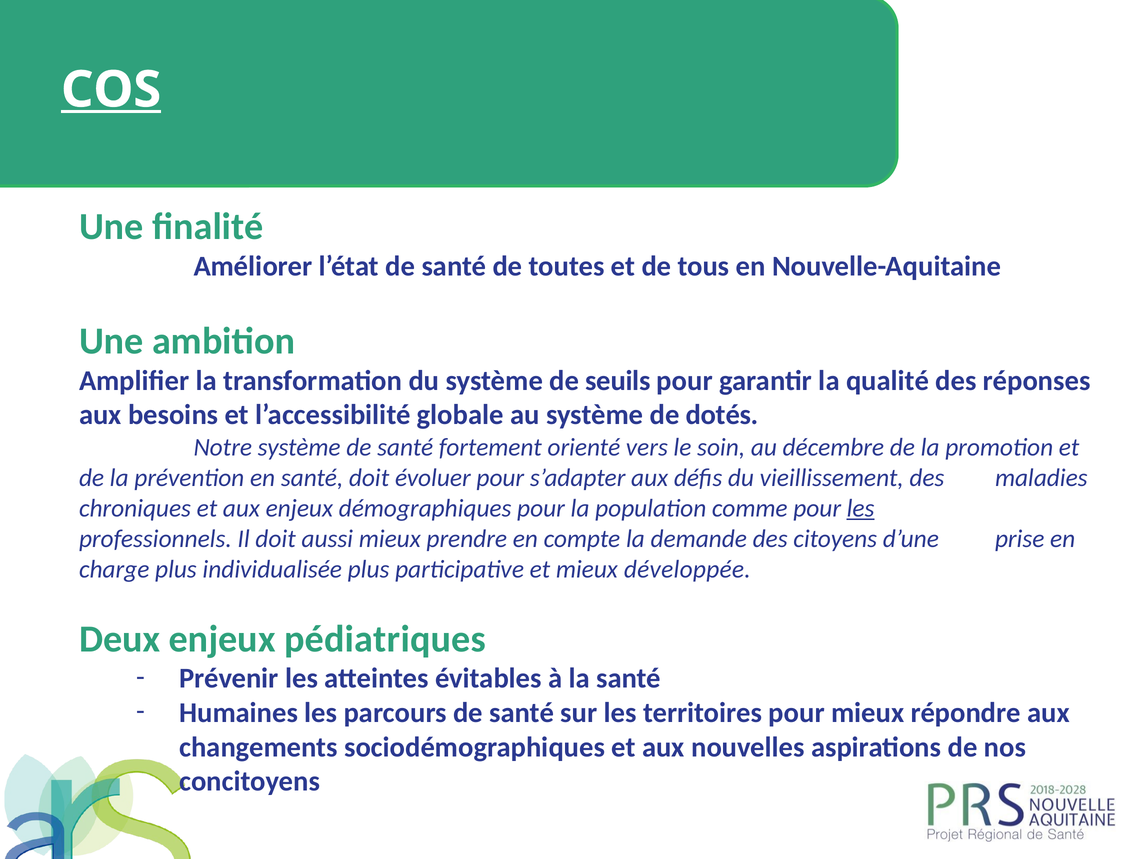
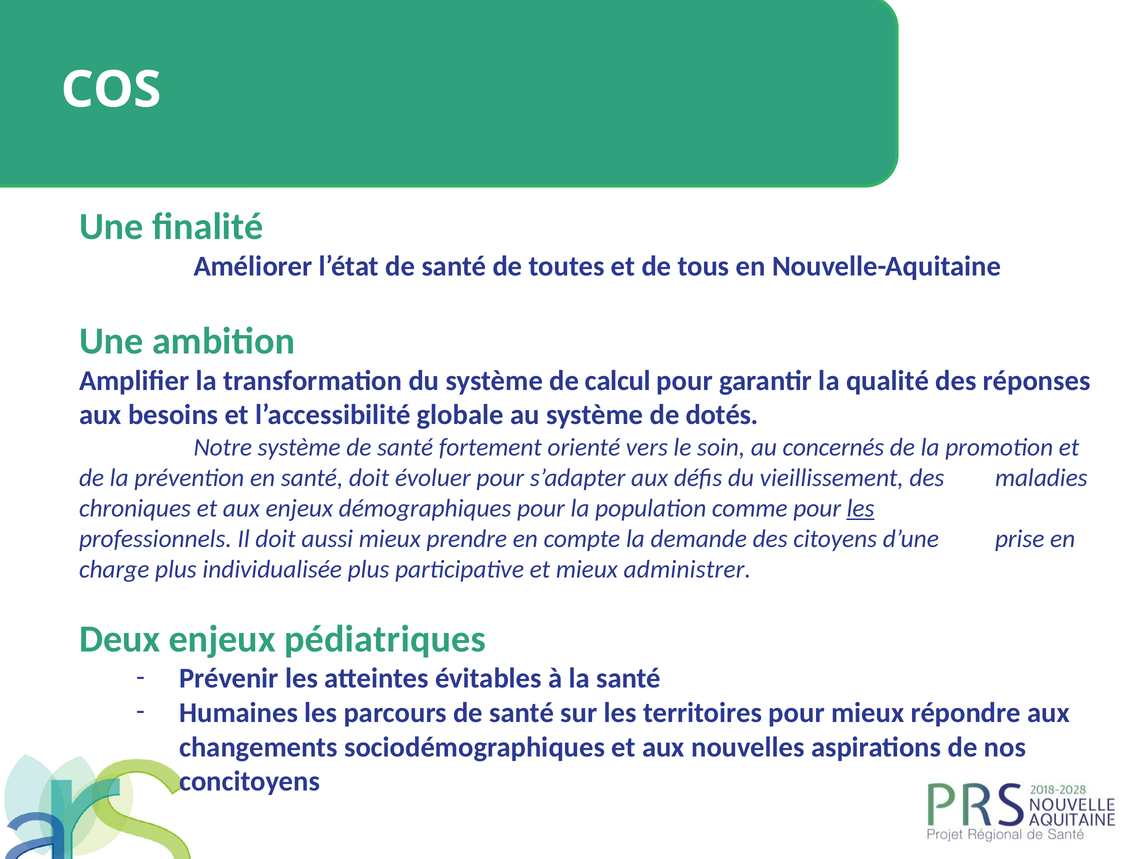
COS underline: present -> none (111, 90)
seuils: seuils -> calcul (618, 381)
décembre: décembre -> concernés (833, 447)
développée: développée -> administrer (687, 569)
